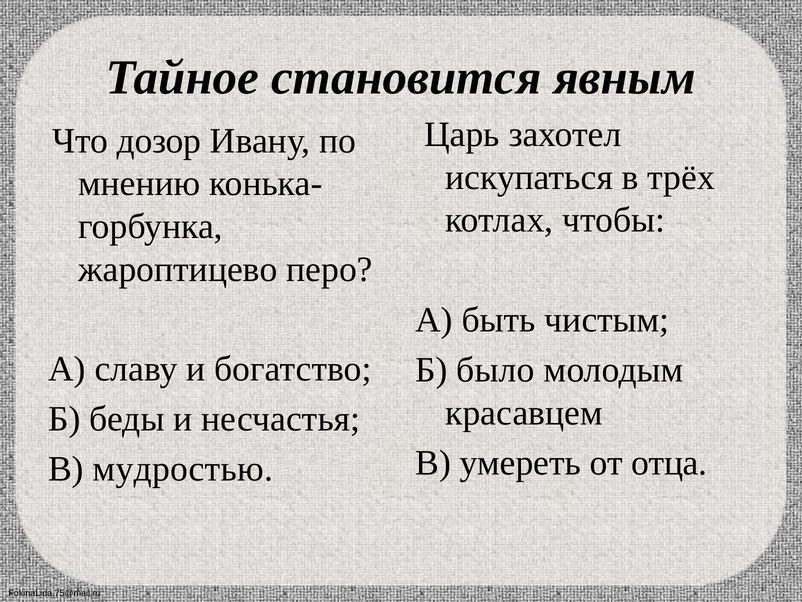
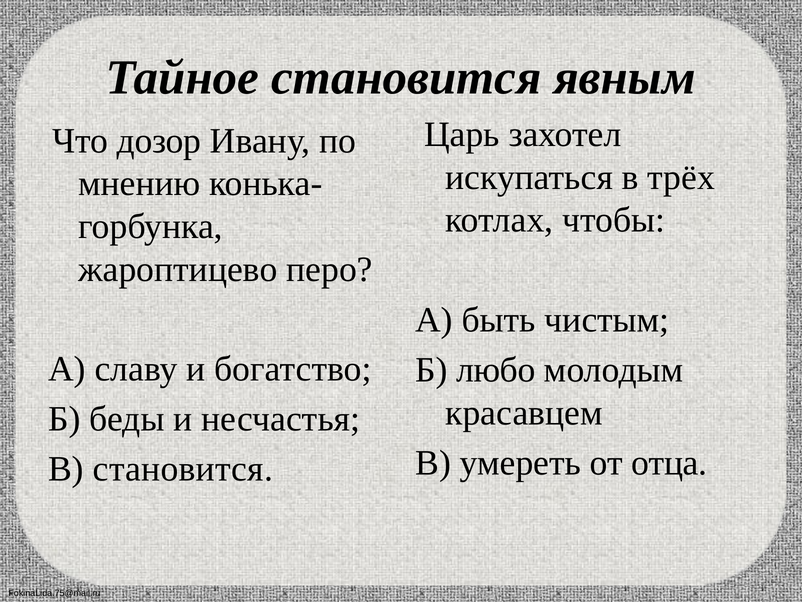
было: было -> любо (496, 370)
В мудростью: мудростью -> становится (183, 469)
